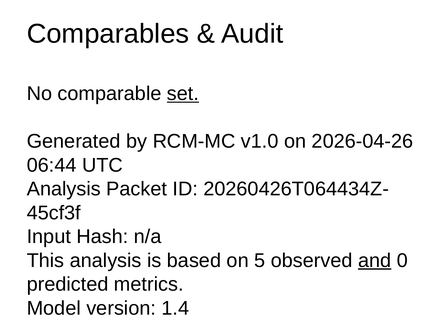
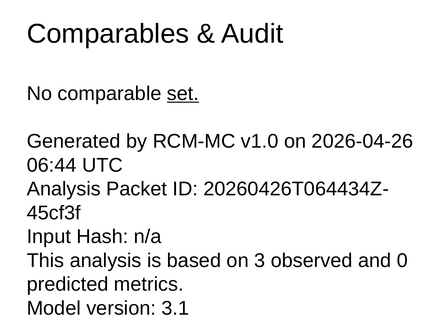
5: 5 -> 3 (260, 261)
and underline: present -> none (375, 261)
1.4: 1.4 -> 3.1 (175, 308)
